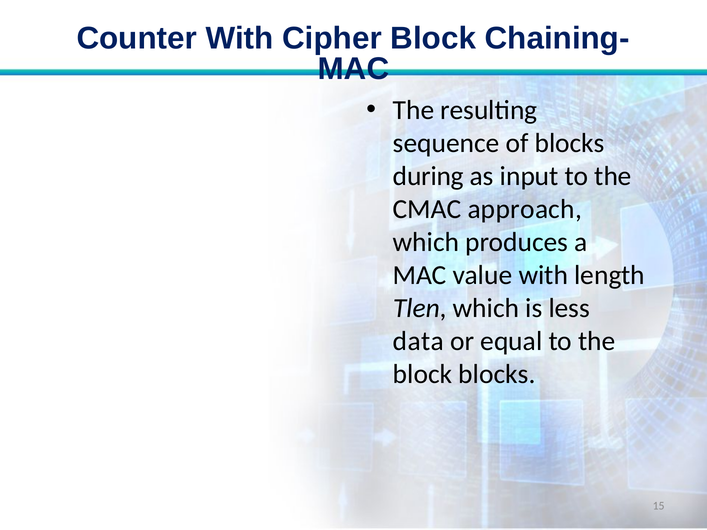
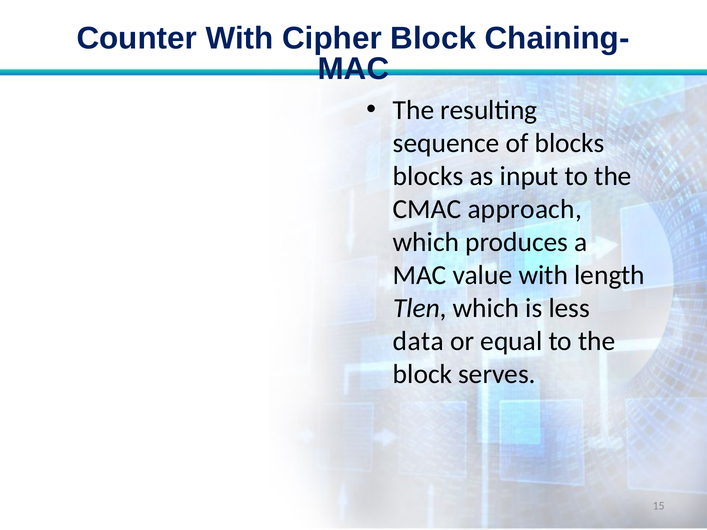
during: during -> blocks (428, 176)
block blocks: blocks -> serves (497, 374)
